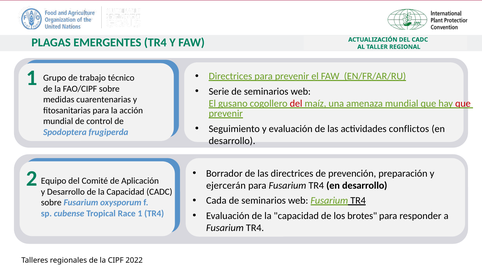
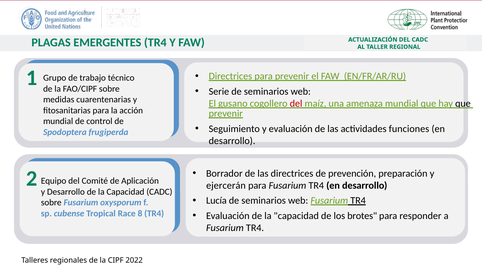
que colour: red -> black (463, 104)
conflictos: conflictos -> funciones (409, 129)
Cada: Cada -> Lucía (216, 201)
Race 1: 1 -> 8 (140, 214)
